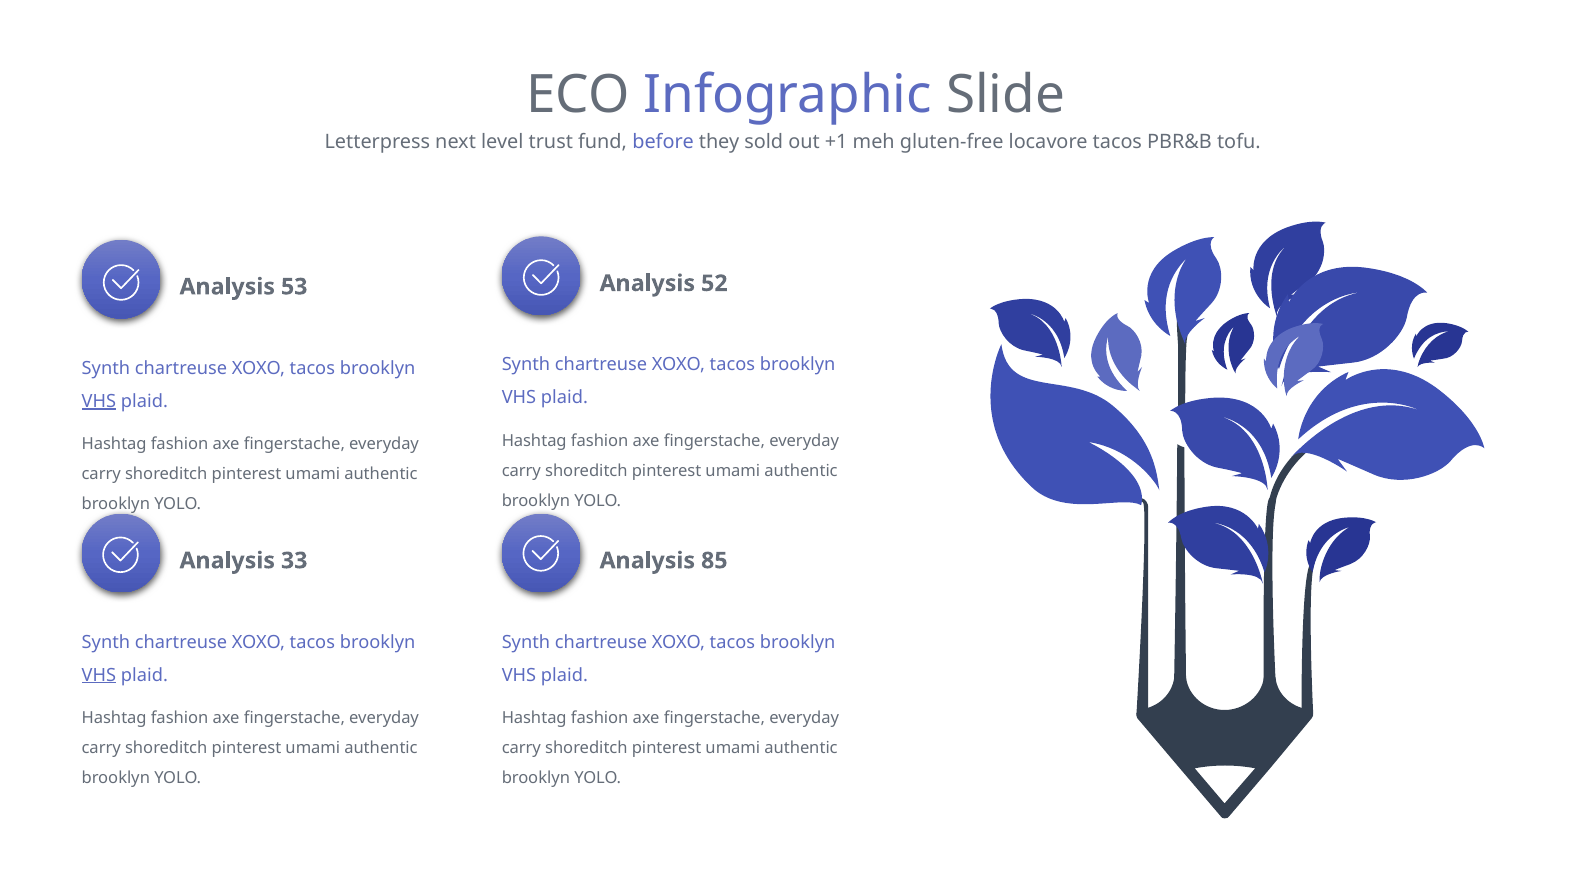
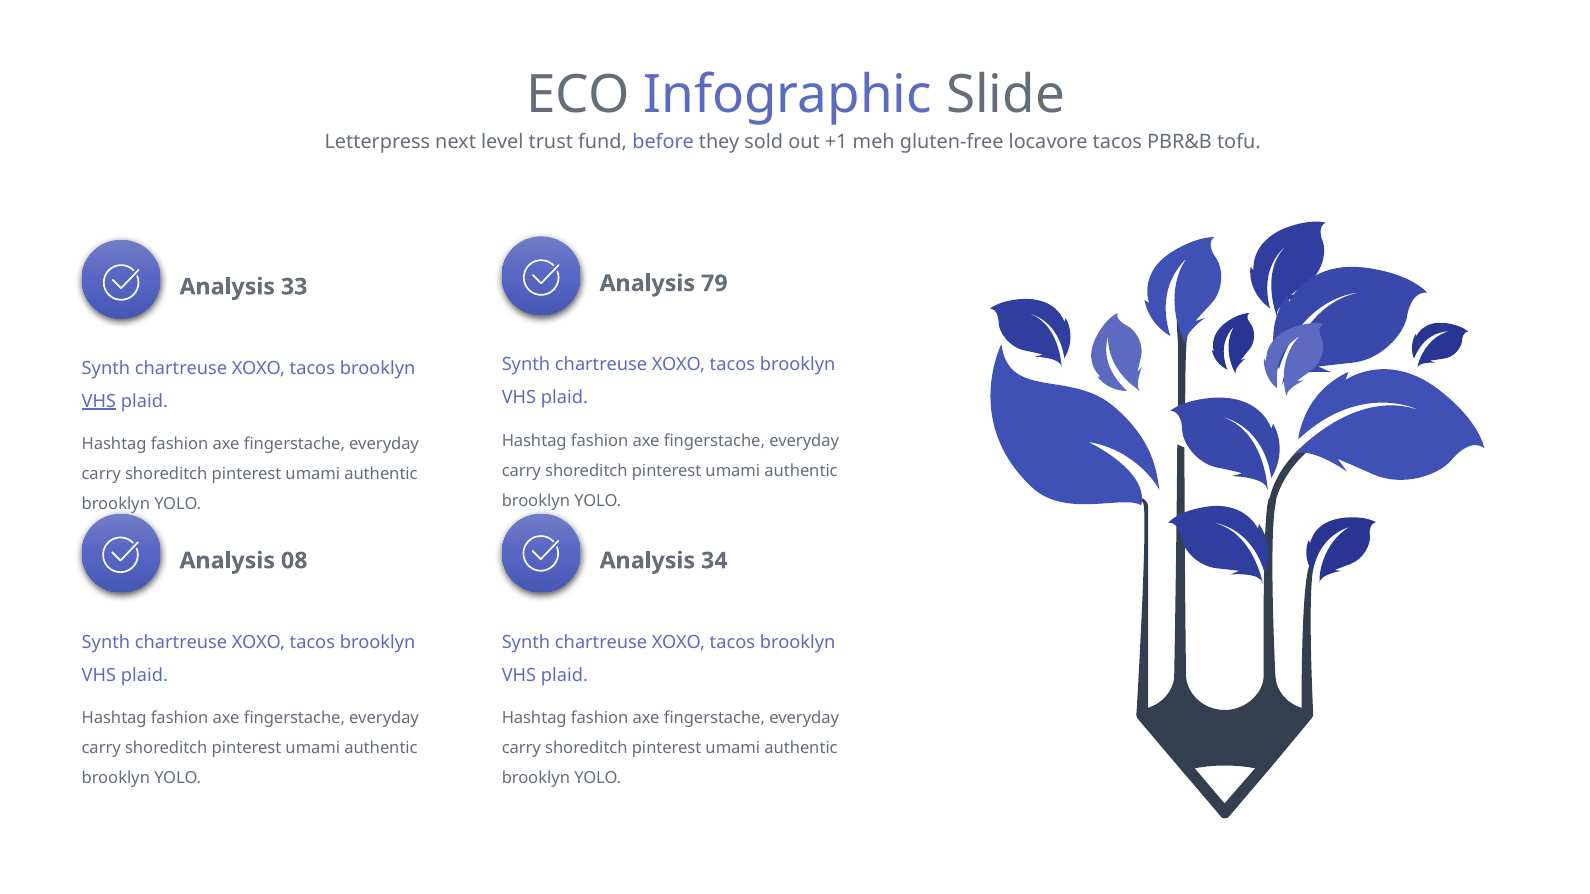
52: 52 -> 79 (714, 284)
53: 53 -> 33 (294, 287)
33: 33 -> 08 (294, 561)
85: 85 -> 34 (714, 561)
VHS underline: present -> none (99, 675)
